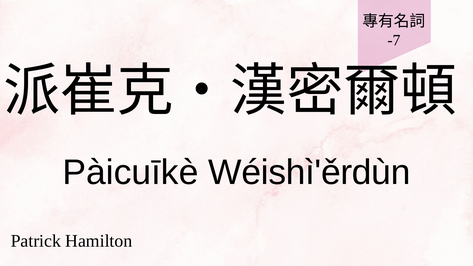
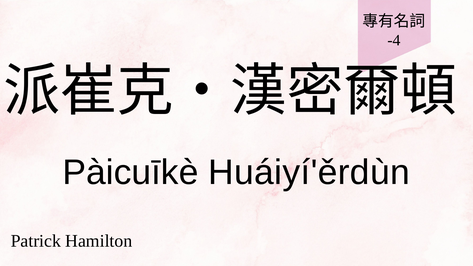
-7: -7 -> -4 (394, 40)
Wéishì'ěrdùn: Wéishì'ěrdùn -> Huáiyí'ěrdùn (309, 173)
